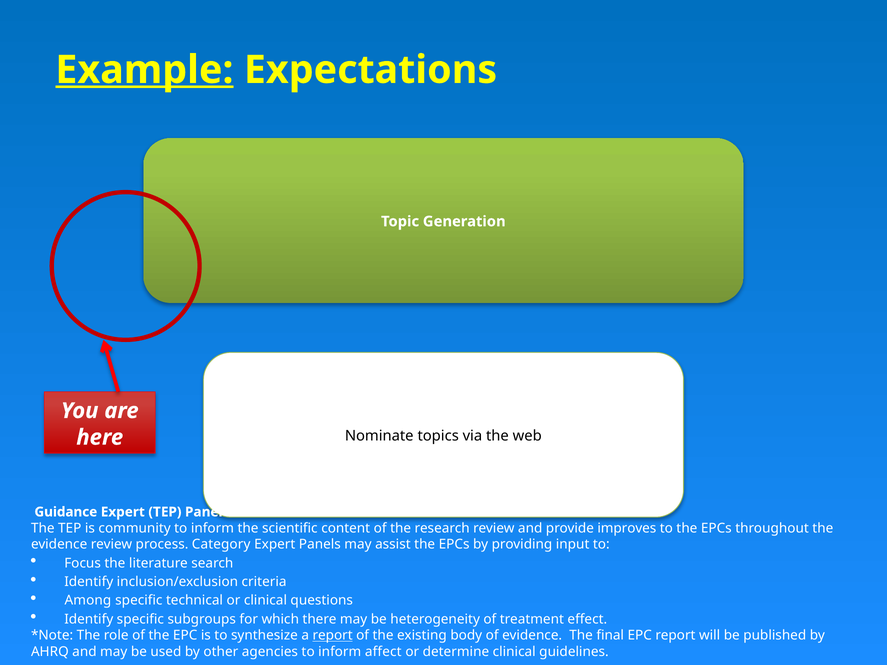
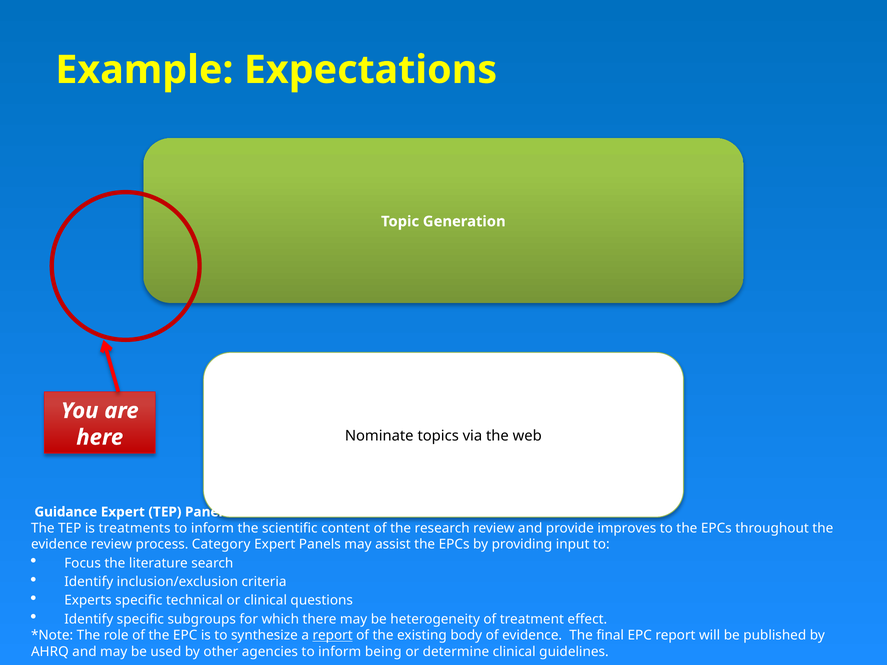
Example underline: present -> none (144, 70)
community: community -> treatments (135, 528)
Among: Among -> Experts (88, 601)
affect: affect -> being (383, 652)
